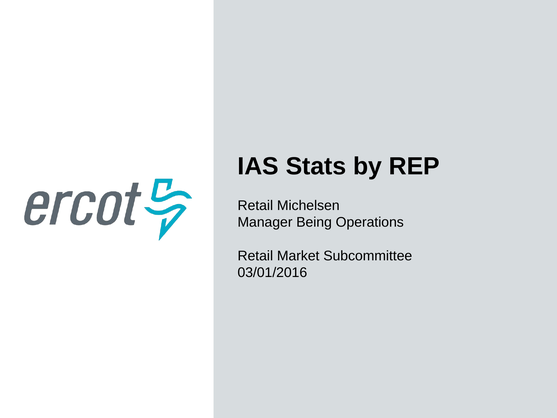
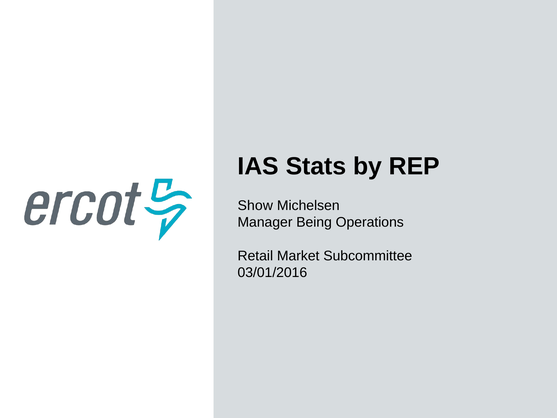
Retail: Retail -> Show (255, 206)
